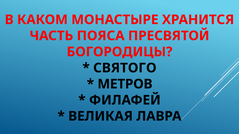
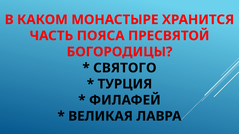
МЕТРОВ: МЕТРОВ -> ТУРЦИЯ (125, 84)
